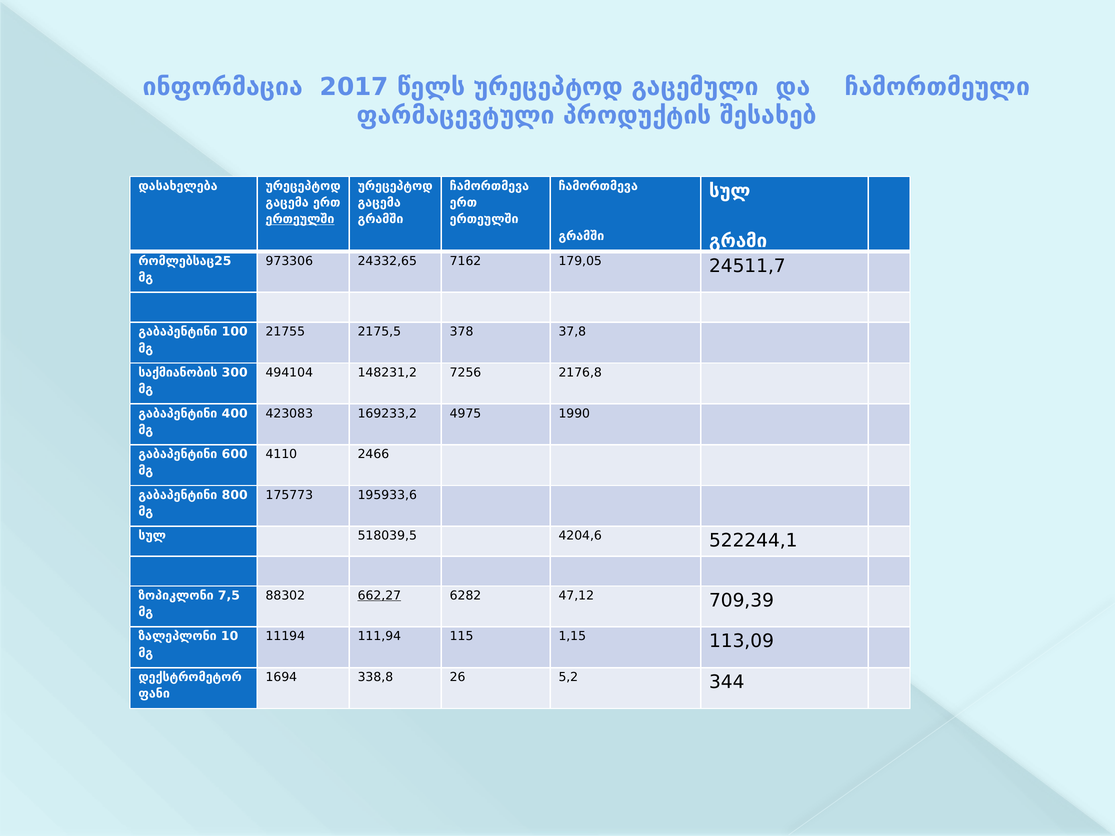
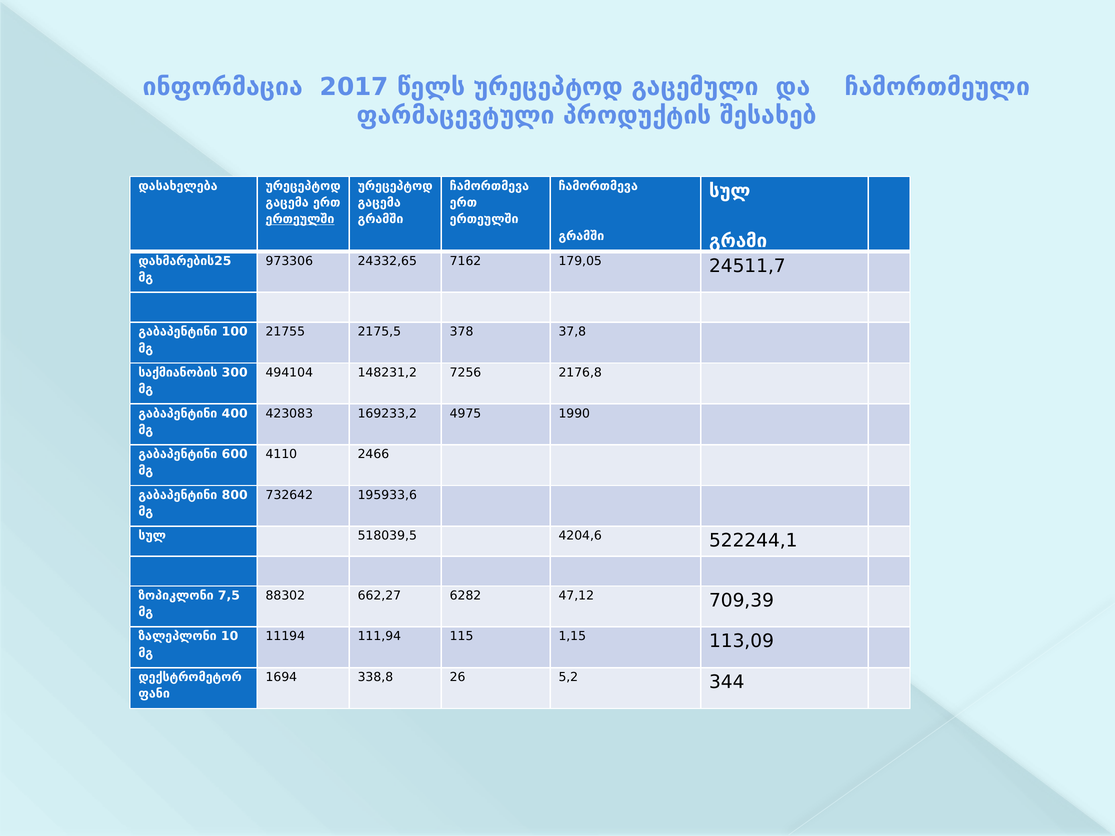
რომლებსაც25: რომლებსაც25 -> დახმარების25 (185, 261)
175773: 175773 -> 732642 (289, 495)
662,27 underline: present -> none (379, 596)
